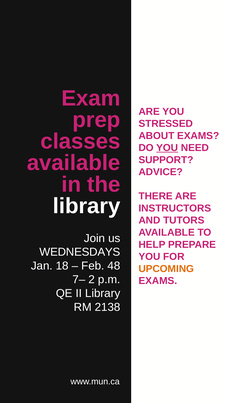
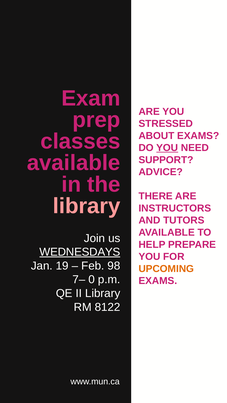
library colour: white -> pink (87, 206)
WEDNESDAYS underline: none -> present (80, 252)
18: 18 -> 19 (62, 266)
48: 48 -> 98 (114, 266)
2: 2 -> 0 (92, 280)
2138: 2138 -> 8122 (108, 307)
